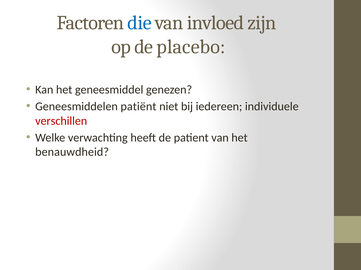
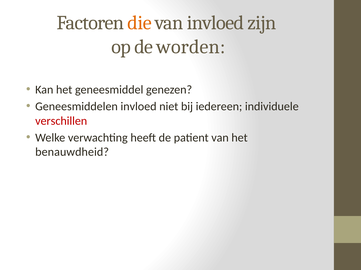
die colour: blue -> orange (140, 23)
placebo: placebo -> worden (191, 47)
Geneesmiddelen patiënt: patiënt -> invloed (139, 107)
